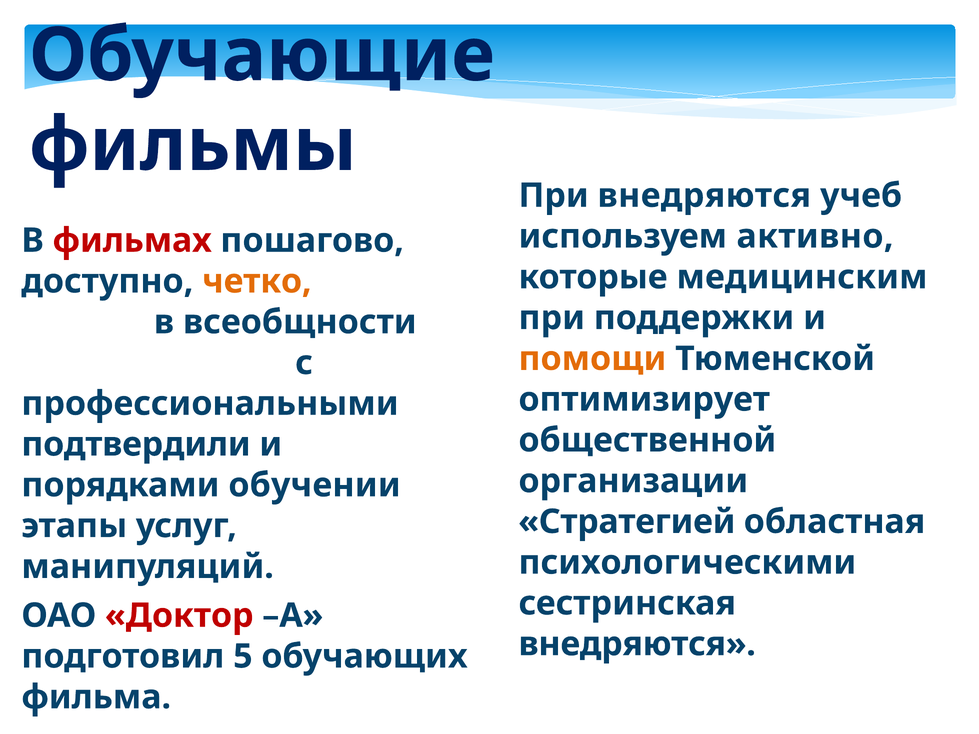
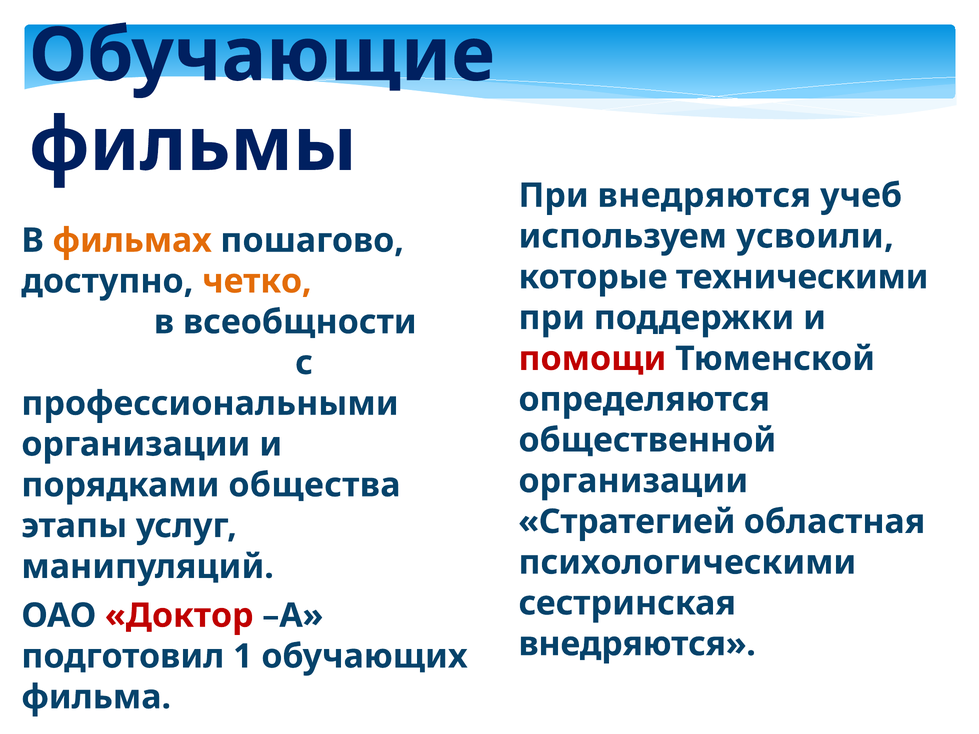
активно: активно -> усвоили (815, 236)
фильмах colour: red -> orange (132, 241)
медицинским: медицинским -> техническими (802, 277)
помощи colour: orange -> red (592, 359)
оптимизирует: оптимизирует -> определяются (644, 400)
подтвердили: подтвердили -> организации (136, 445)
обучении: обучении -> общества (314, 485)
5: 5 -> 1 (243, 657)
